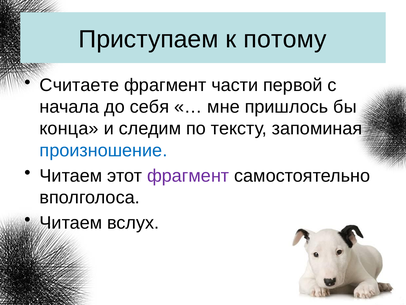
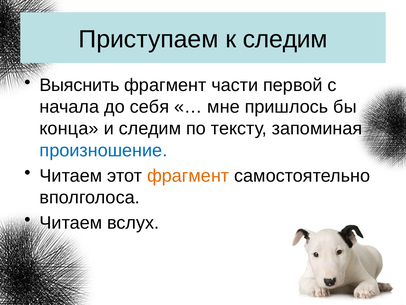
к потому: потому -> следим (285, 39)
Считаете: Считаете -> Выяснить (79, 85)
фрагмент colour: purple -> orange (188, 175)
